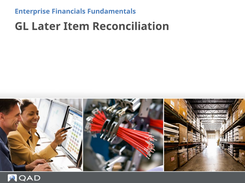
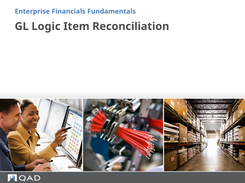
Later: Later -> Logic (46, 26)
